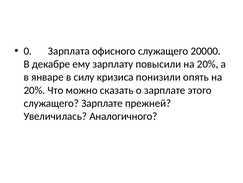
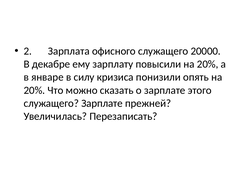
0: 0 -> 2 (28, 51)
Аналогичного: Аналогичного -> Перезаписать (123, 116)
